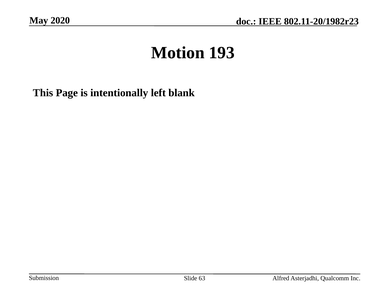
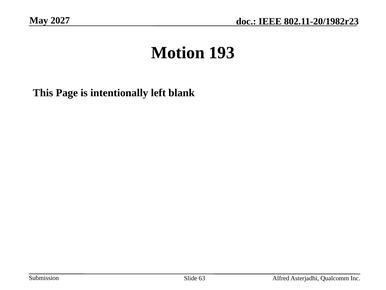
2020: 2020 -> 2027 (60, 20)
